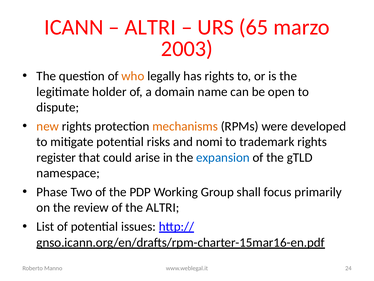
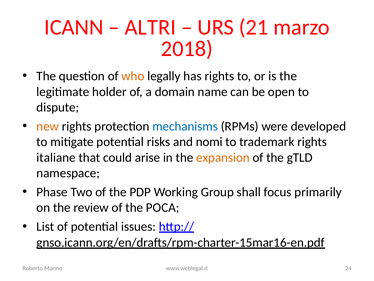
65: 65 -> 21 (254, 27)
2003: 2003 -> 2018 (187, 49)
mechanisms colour: orange -> blue (185, 126)
register: register -> italiane (56, 157)
expansion colour: blue -> orange (223, 157)
the ALTRI: ALTRI -> POCA (163, 207)
